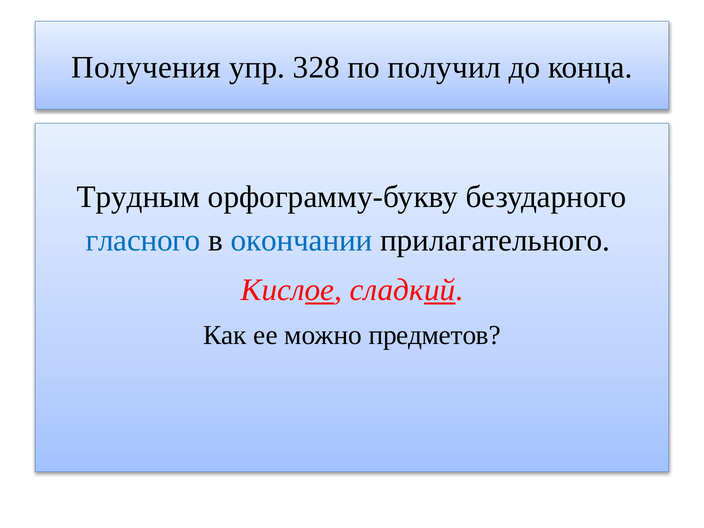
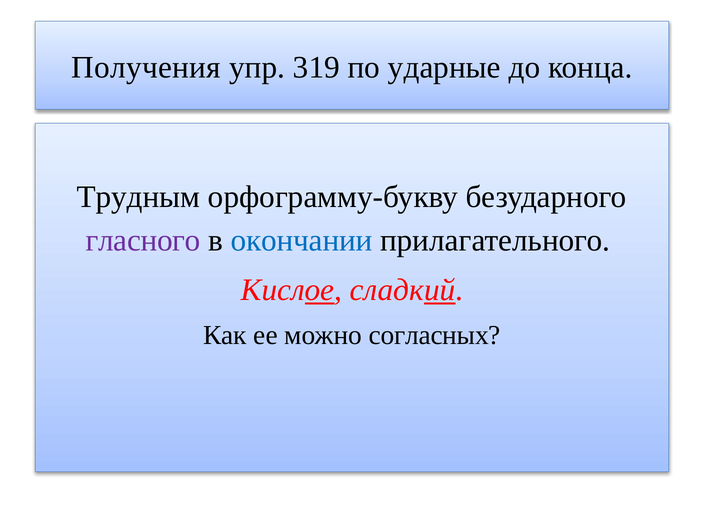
328: 328 -> 319 (316, 67)
получил: получил -> ударные (444, 67)
гласного colour: blue -> purple (143, 240)
предметов: предметов -> согласных (435, 335)
